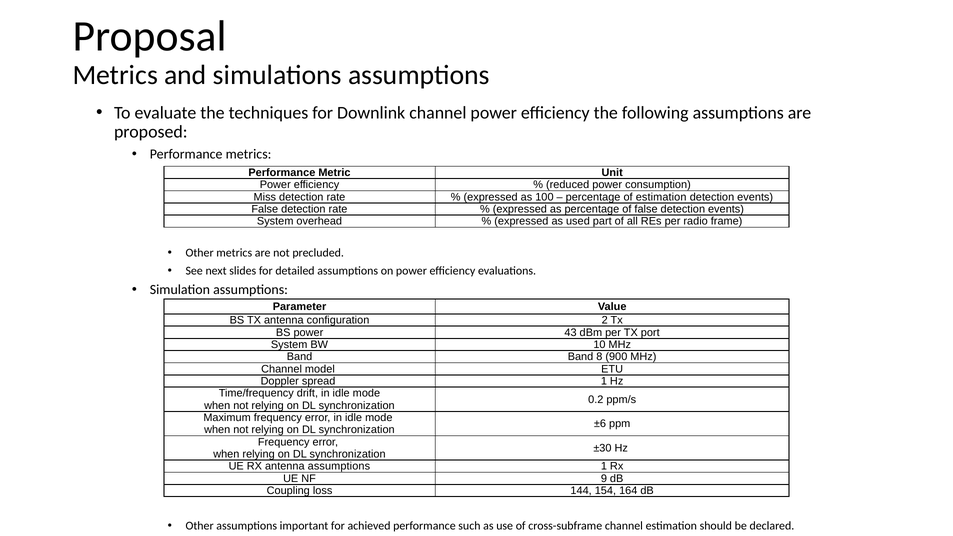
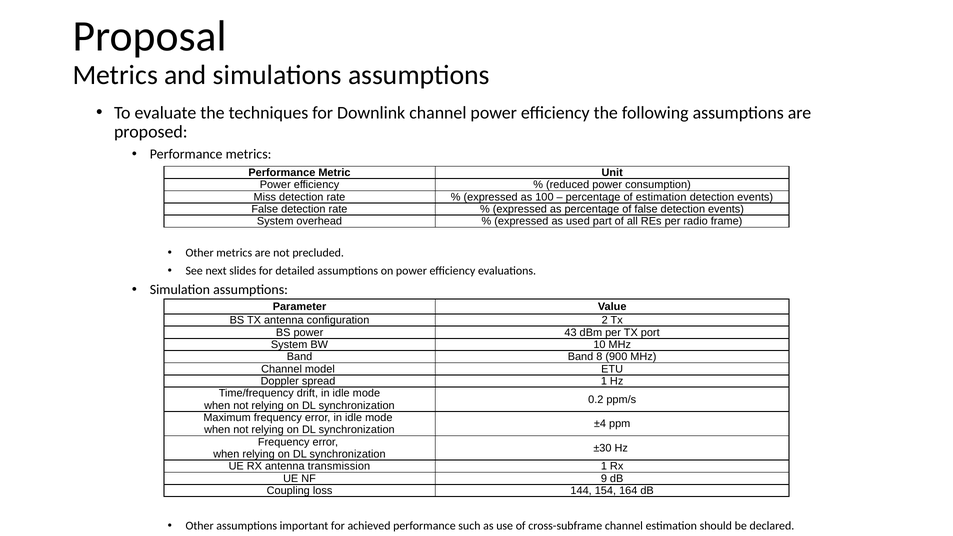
±6: ±6 -> ±4 (600, 424)
antenna assumptions: assumptions -> transmission (339, 466)
